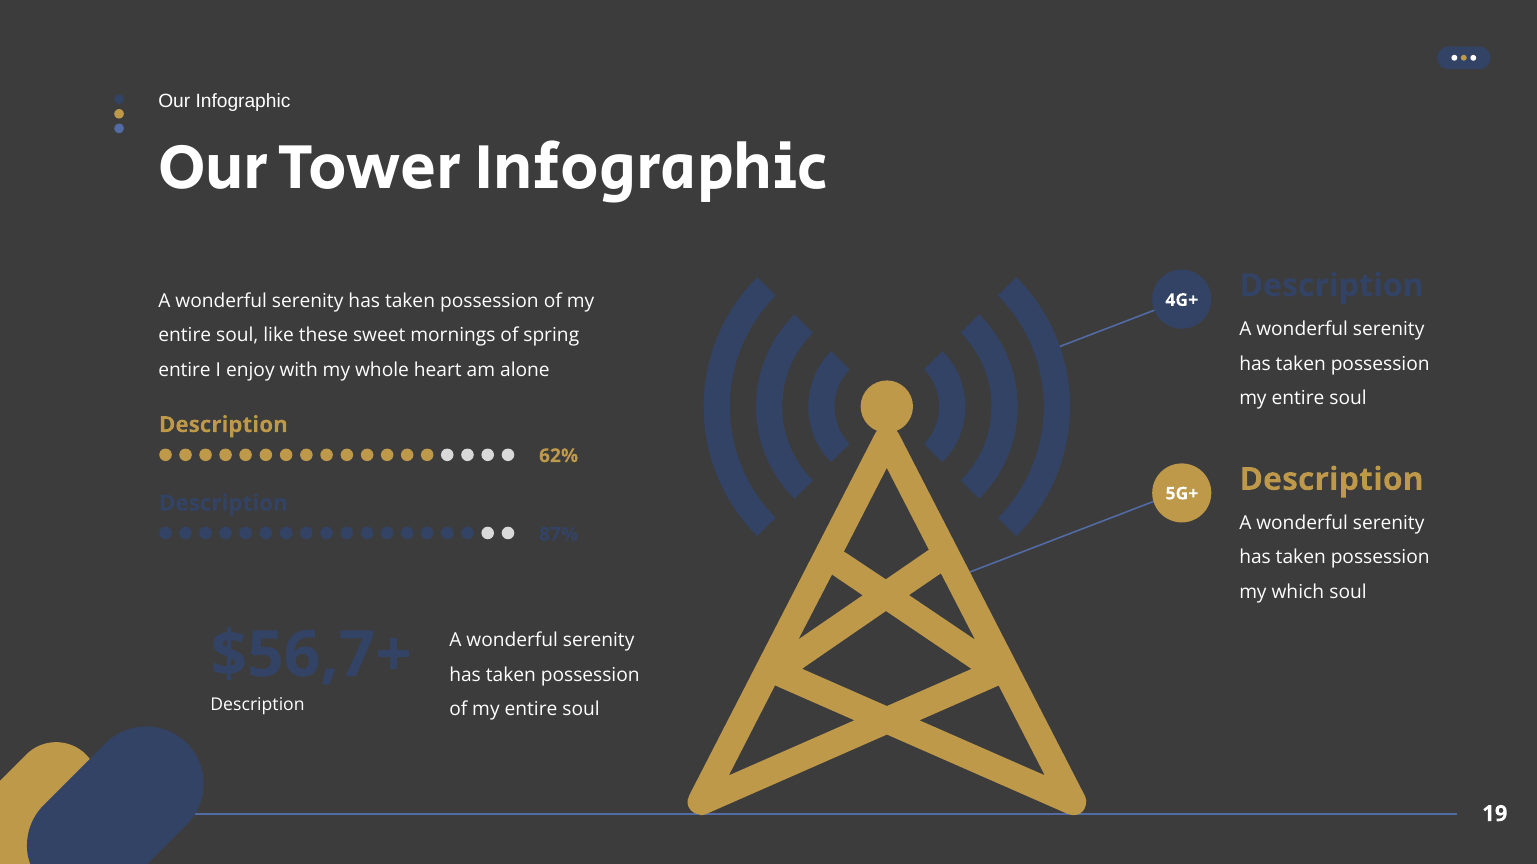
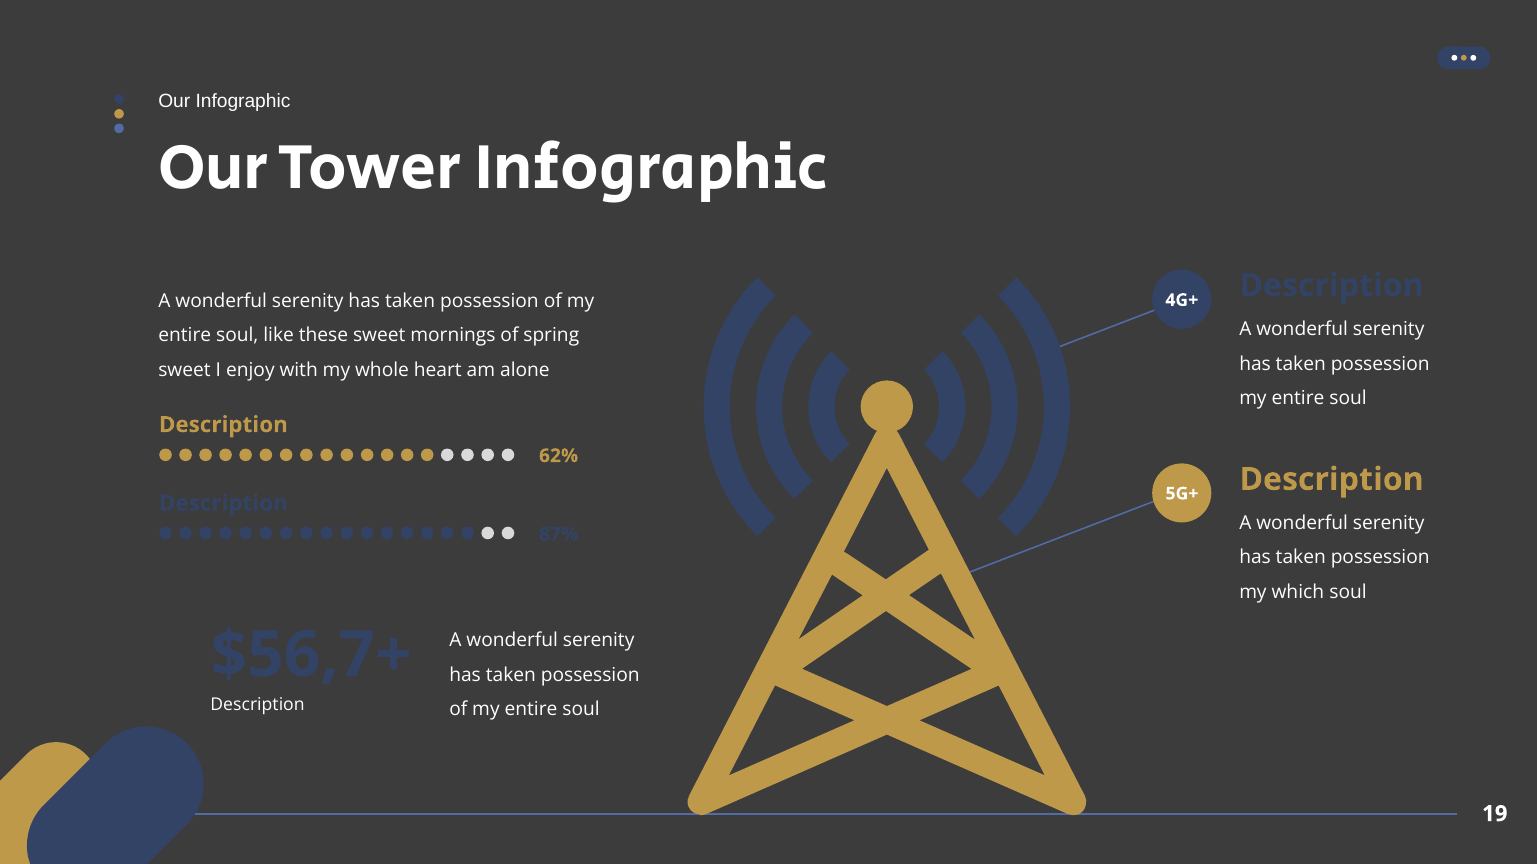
entire: entire -> sweet (185, 370)
